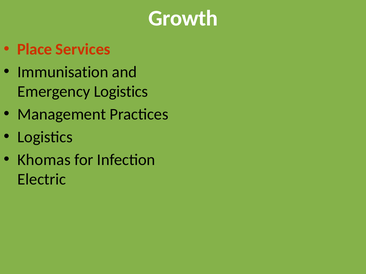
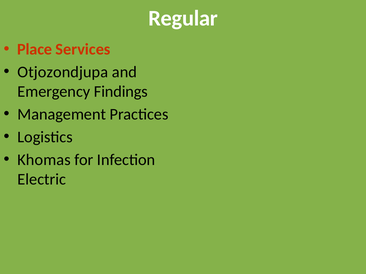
Growth: Growth -> Regular (183, 18)
Immunisation: Immunisation -> Otjozondjupa (63, 72)
Emergency Logistics: Logistics -> Findings (121, 92)
